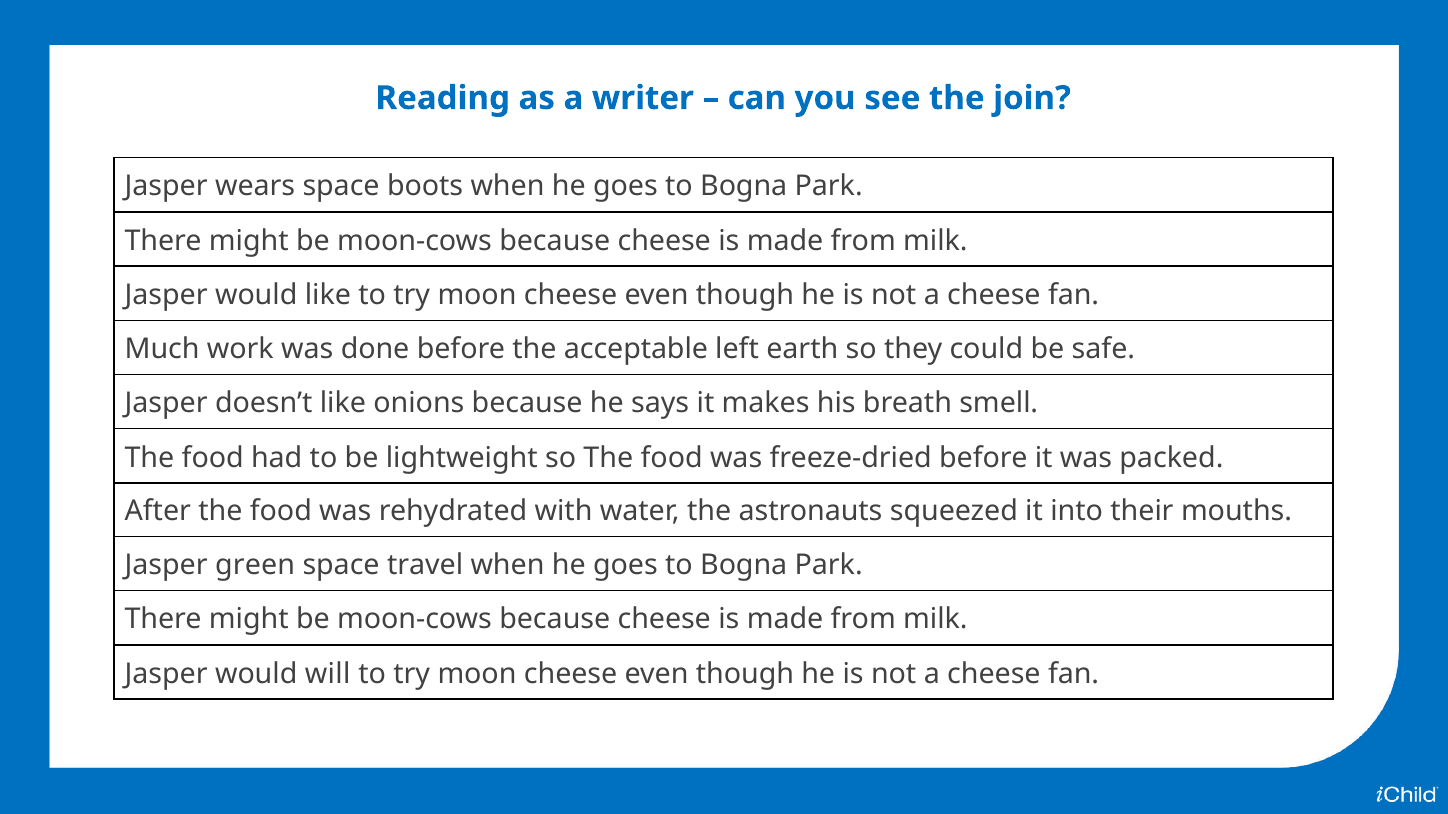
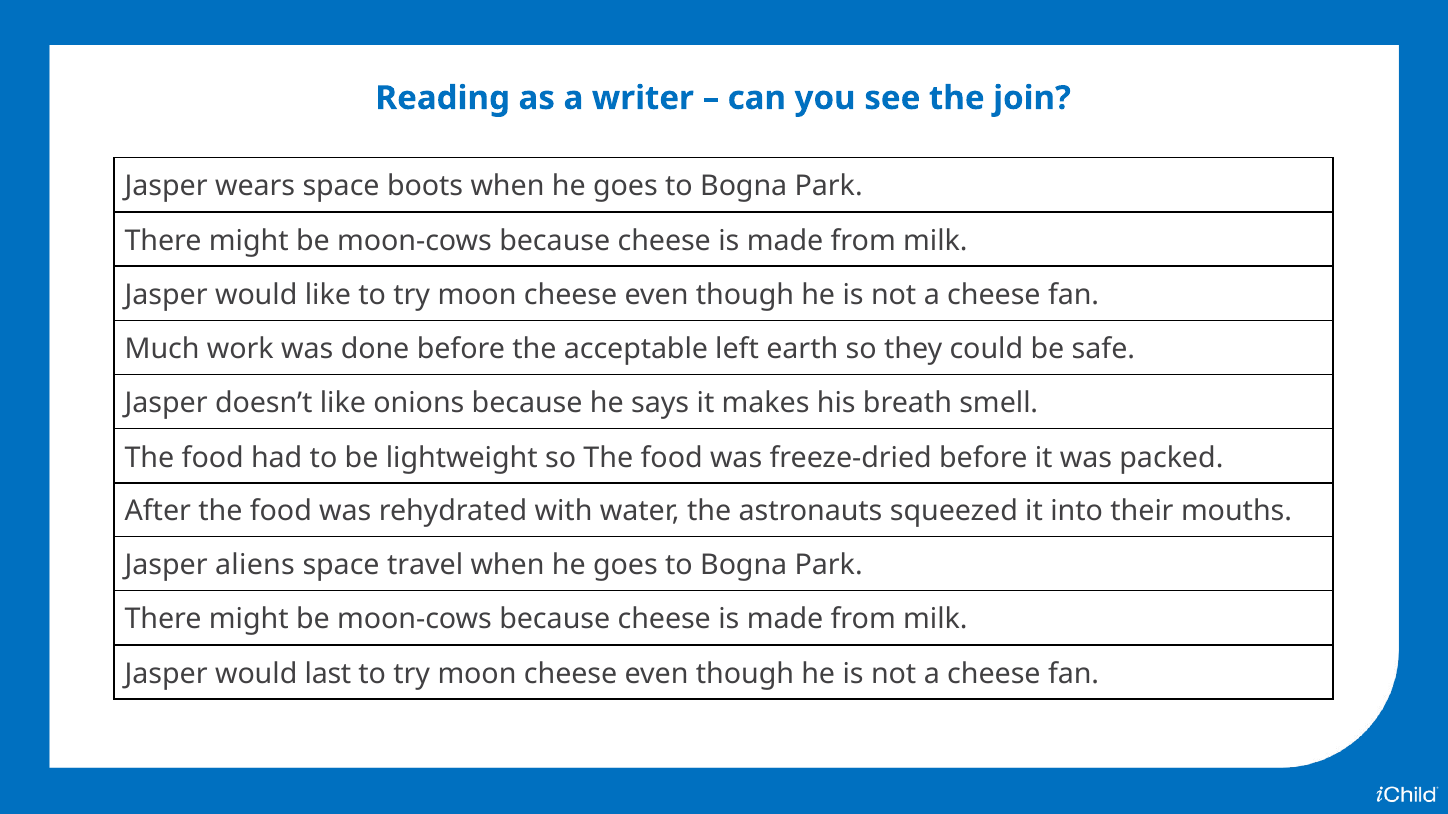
green: green -> aliens (255, 566)
will: will -> last (328, 674)
